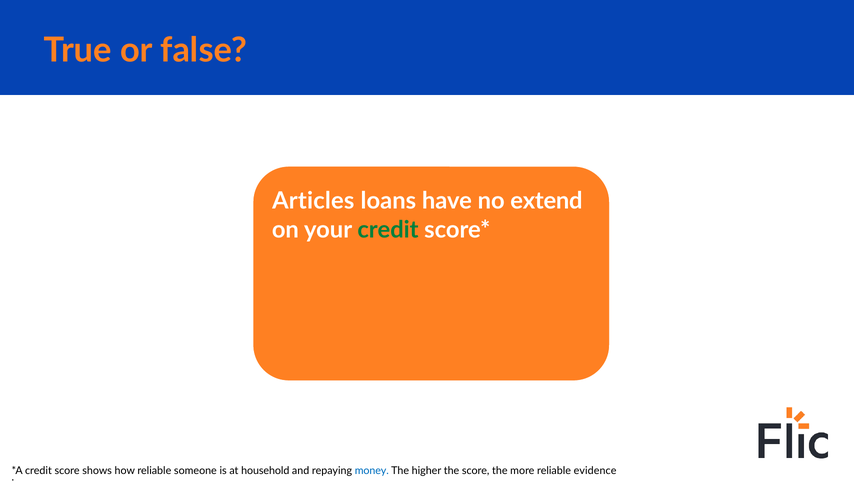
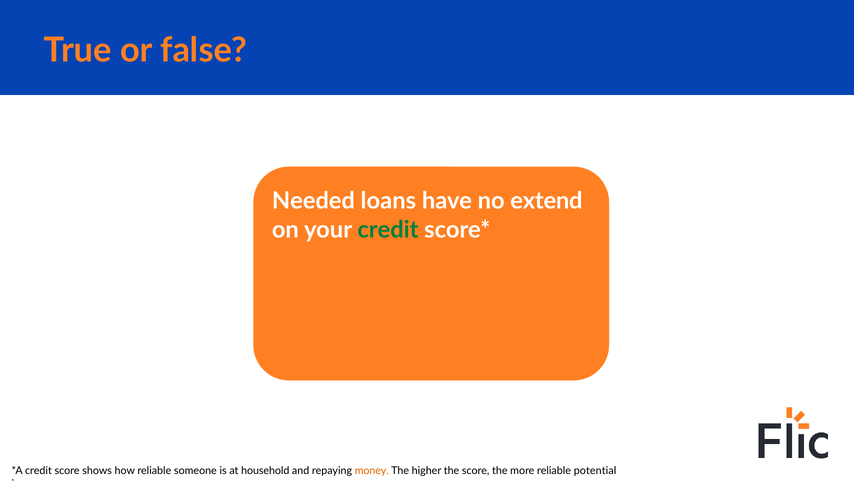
Articles: Articles -> Needed (313, 201)
money colour: blue -> orange (372, 470)
evidence: evidence -> potential (595, 470)
